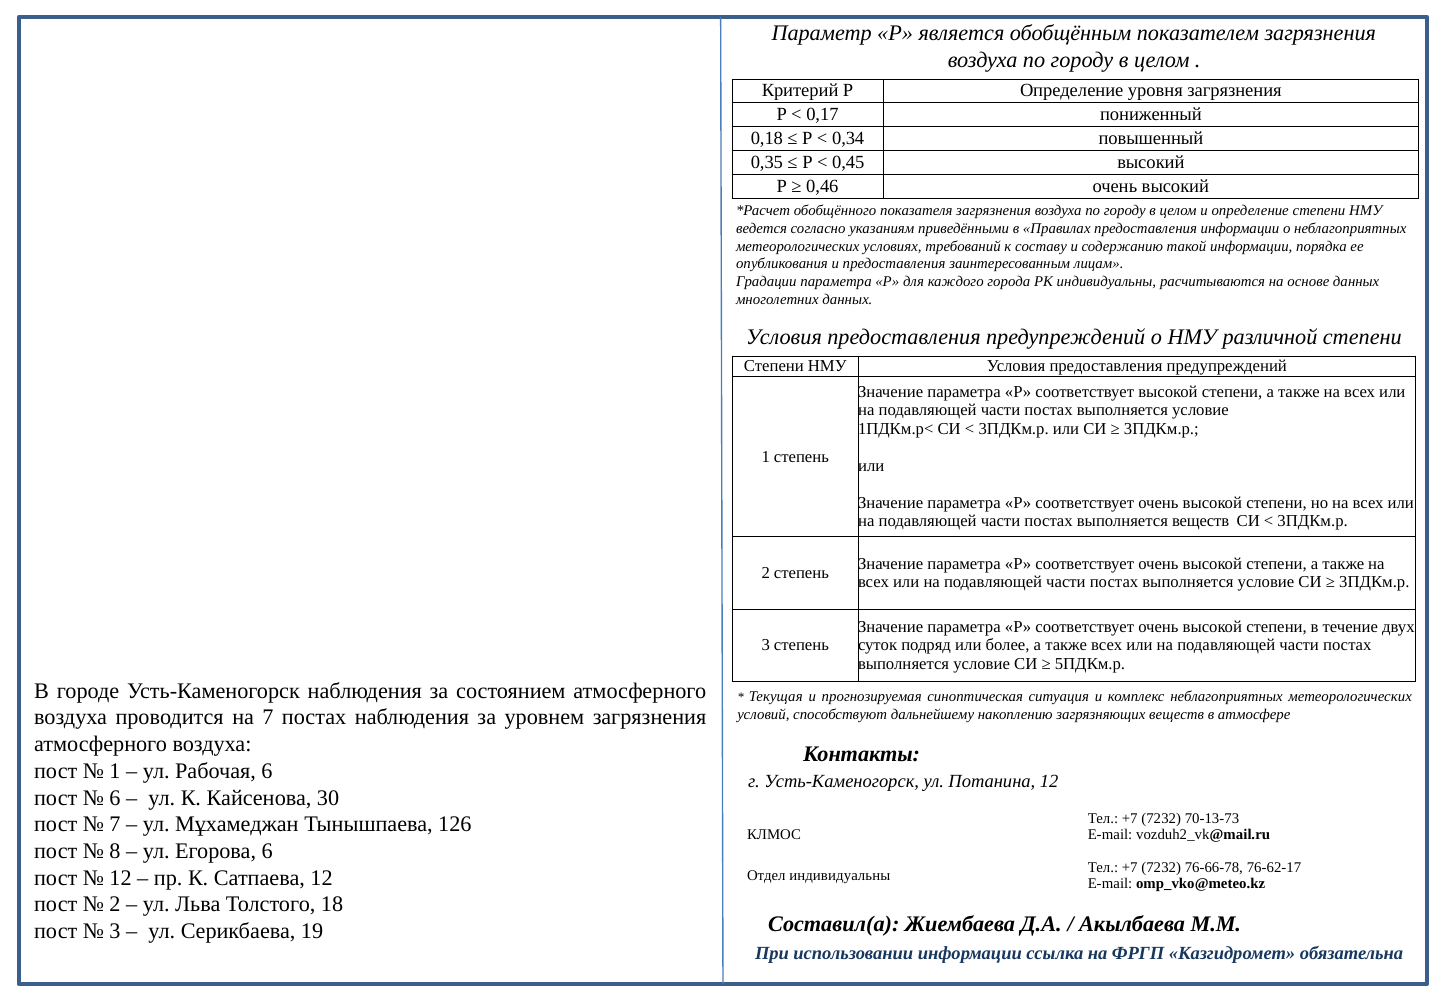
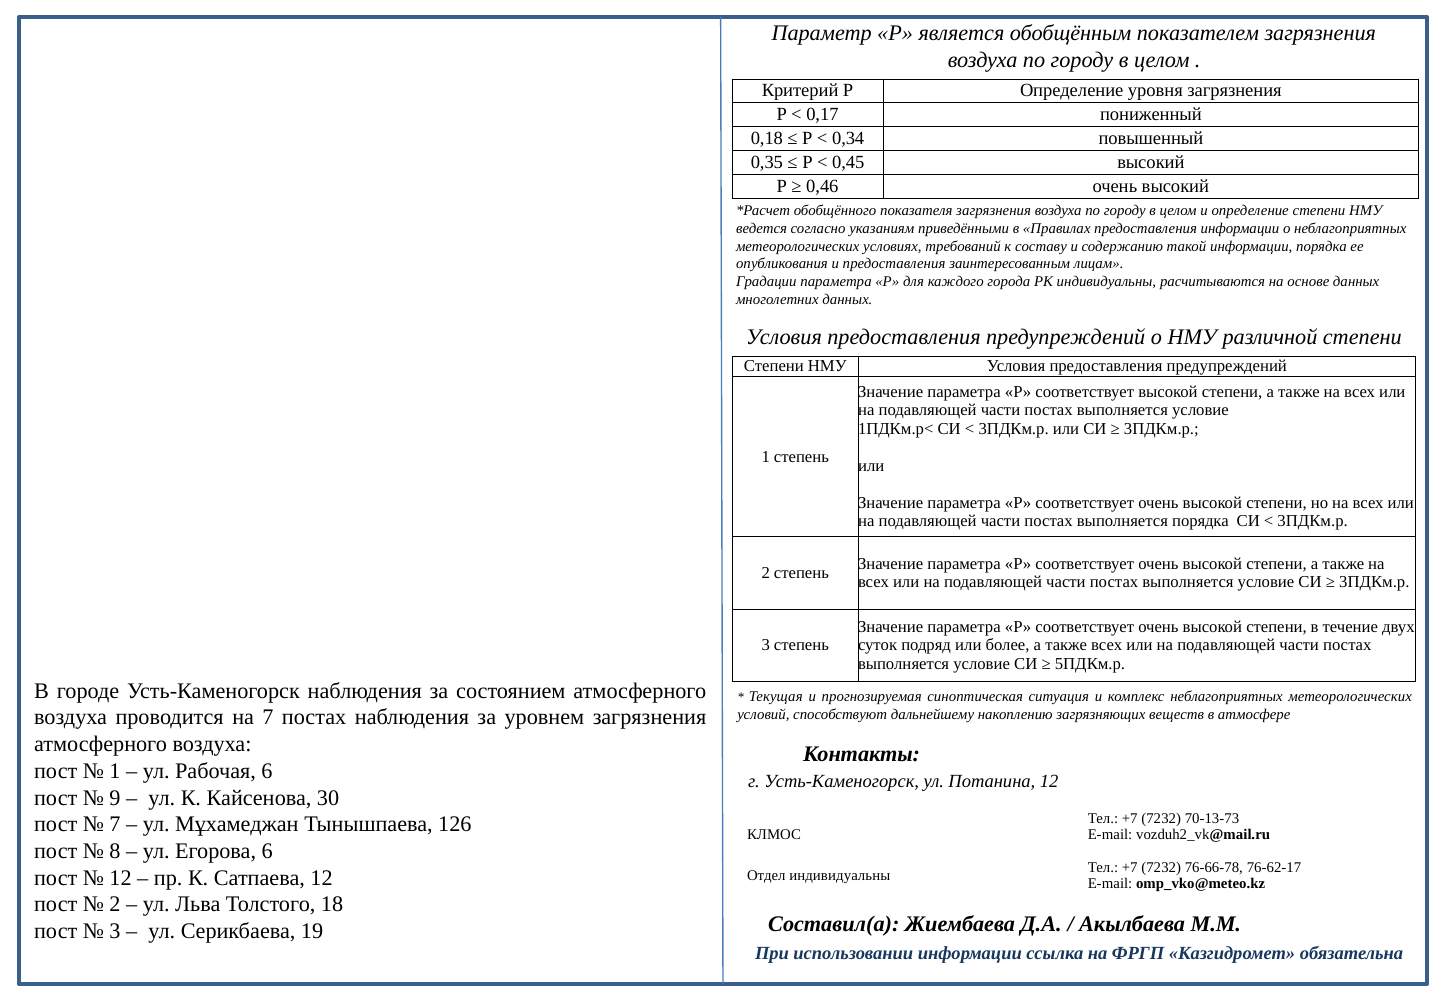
выполняется веществ: веществ -> порядка (1201, 521)
6: 6 -> 9 (115, 798)
